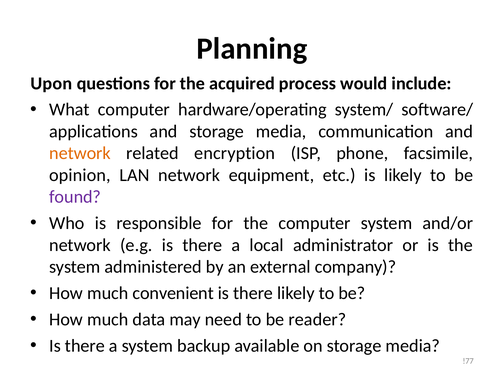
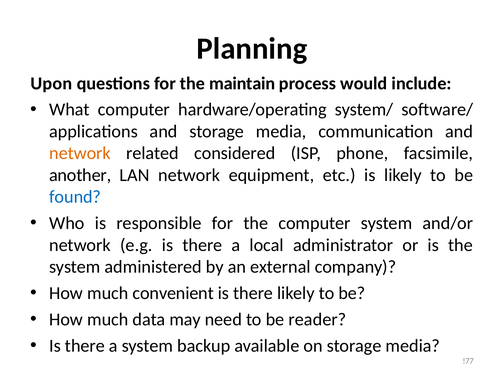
acquired: acquired -> maintain (242, 83)
encryption: encryption -> considered (235, 153)
opinion: opinion -> another (80, 175)
found colour: purple -> blue (75, 197)
